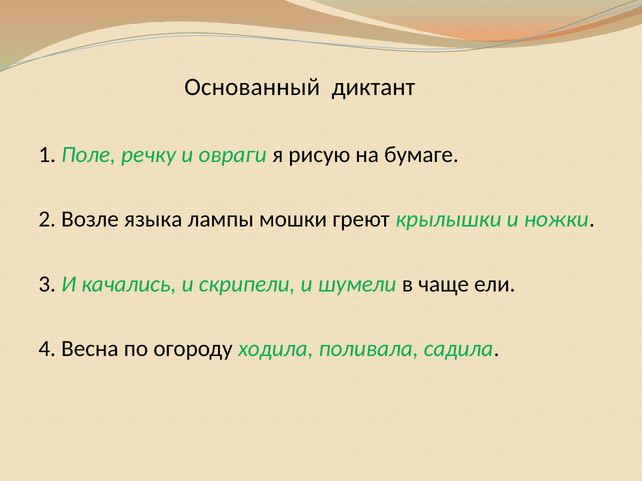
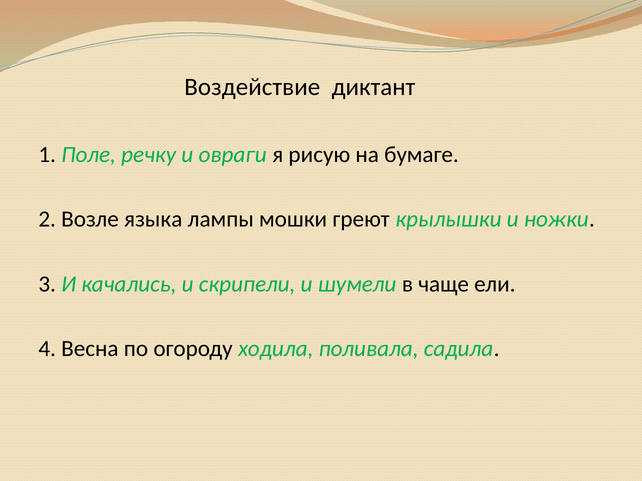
Основанный: Основанный -> Воздействие (252, 87)
